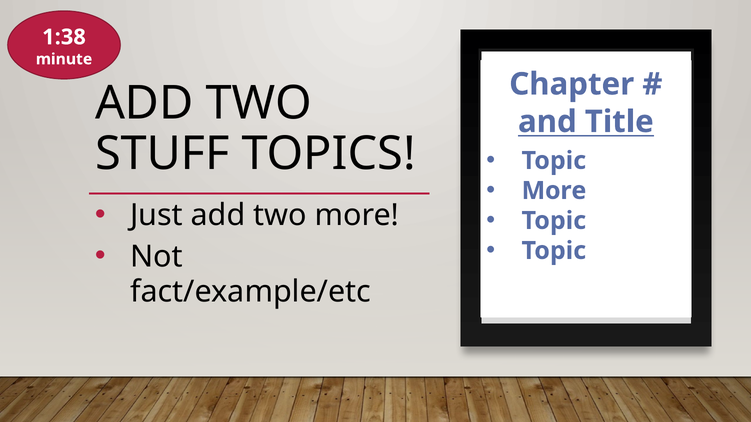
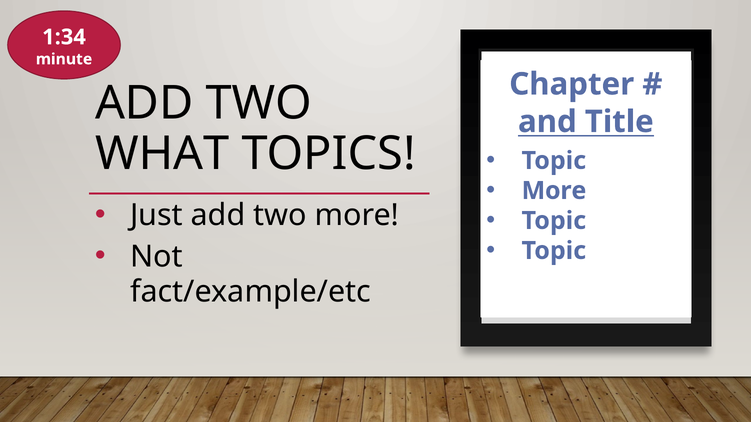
1:38: 1:38 -> 1:34 (64, 37)
STUFF: STUFF -> WHAT (162, 154)
